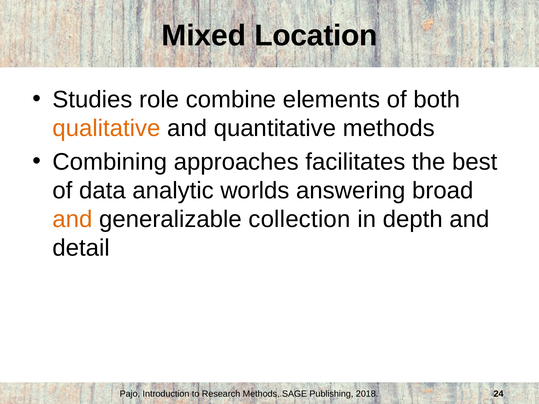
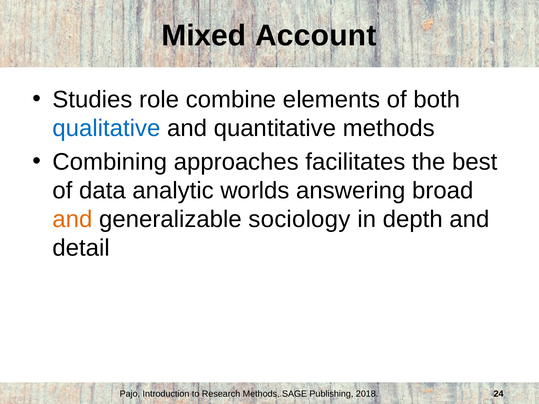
Location: Location -> Account (316, 36)
qualitative colour: orange -> blue (106, 128)
collection: collection -> sociology (300, 219)
